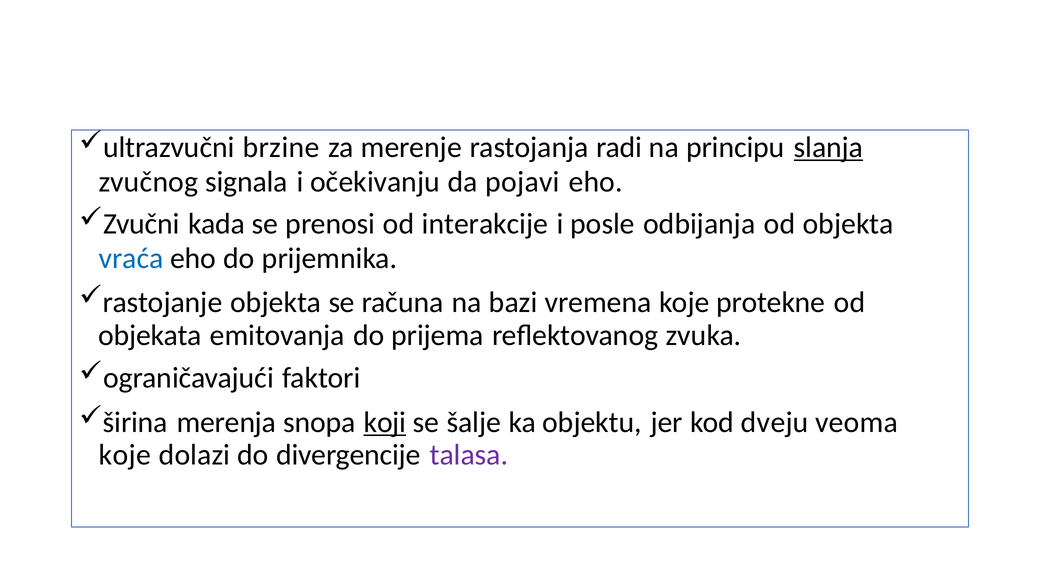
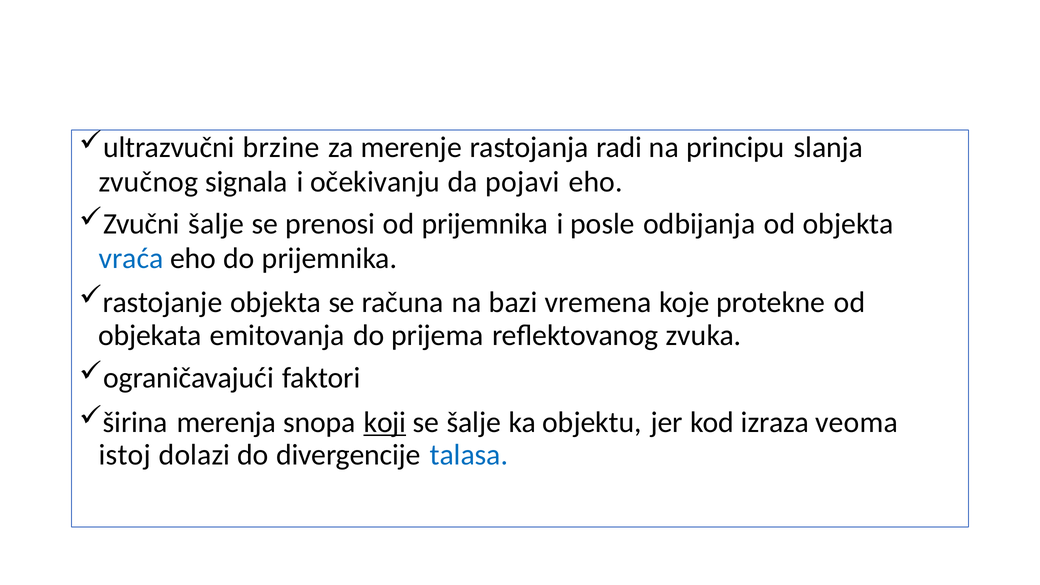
slanja underline: present -> none (829, 147)
Zvučni kada: kada -> šalje (216, 224)
od interakcije: interakcije -> prijemnika (485, 224)
dveju: dveju -> izraza (775, 423)
koje: koje -> istoj (125, 455)
talasa colour: purple -> blue (469, 455)
